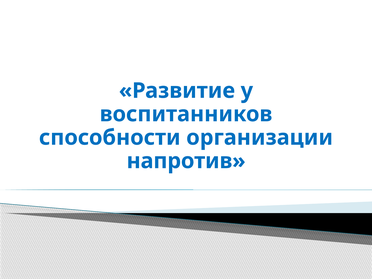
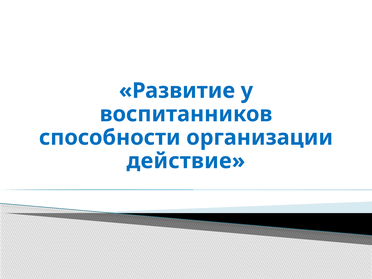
напротив: напротив -> действие (186, 161)
